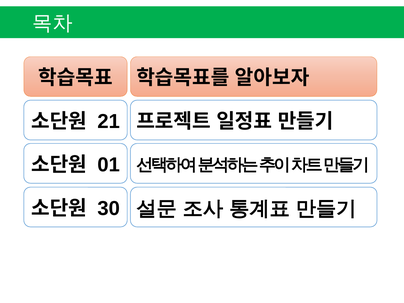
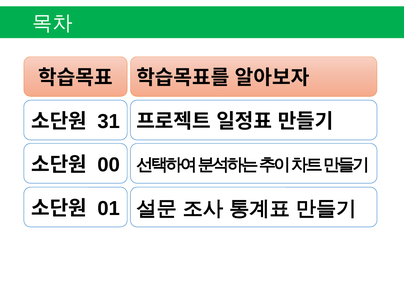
21: 21 -> 31 (109, 121)
01: 01 -> 00 (109, 165)
30: 30 -> 01 (109, 208)
